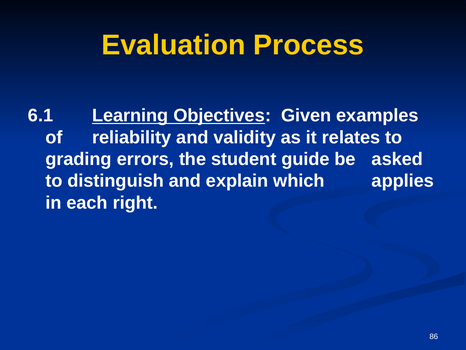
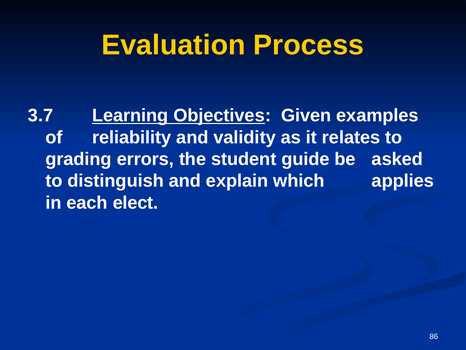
6.1: 6.1 -> 3.7 (41, 115)
right: right -> elect (135, 202)
